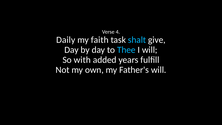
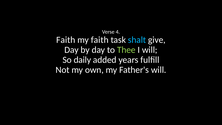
Daily: Daily -> Faith (66, 40)
Thee colour: light blue -> light green (126, 50)
with: with -> daily (82, 60)
